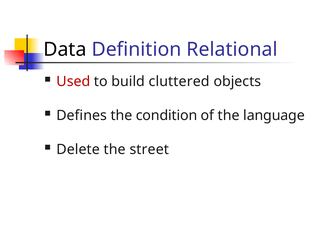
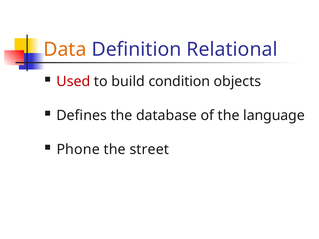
Data colour: black -> orange (65, 49)
cluttered: cluttered -> condition (179, 81)
condition: condition -> database (167, 116)
Delete: Delete -> Phone (78, 150)
